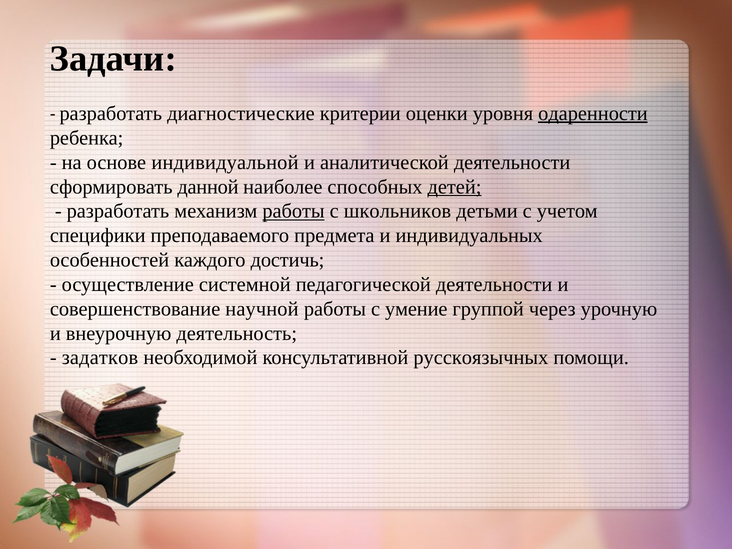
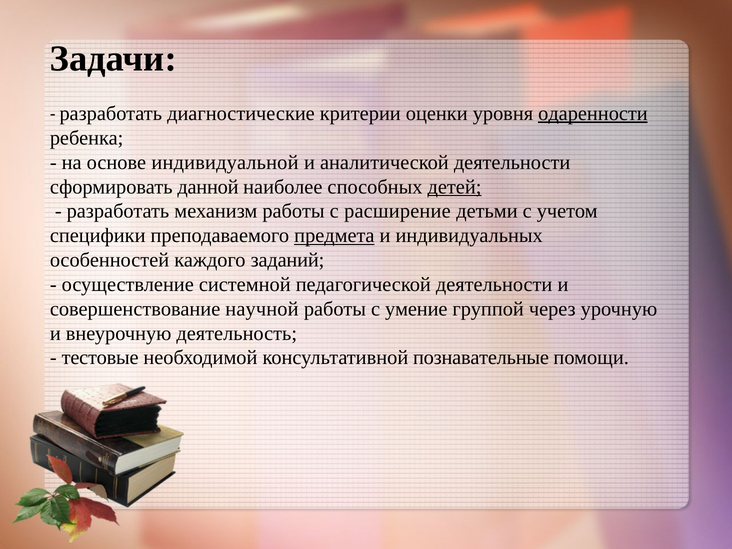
работы underline: present -> none (294, 211)
школьников: школьников -> расширение (397, 211)
предмета underline: none -> present (334, 236)
достичь: достичь -> заданий (288, 260)
задатков: задатков -> тестовые (100, 358)
русскоязычных: русскоязычных -> познавательные (481, 358)
